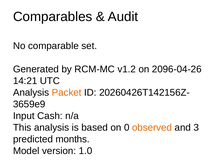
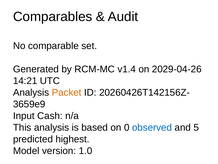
v1.2: v1.2 -> v1.4 (127, 69)
2096-04-26: 2096-04-26 -> 2029-04-26 (177, 69)
observed colour: orange -> blue (152, 127)
3: 3 -> 5 (196, 127)
months: months -> highest (73, 139)
